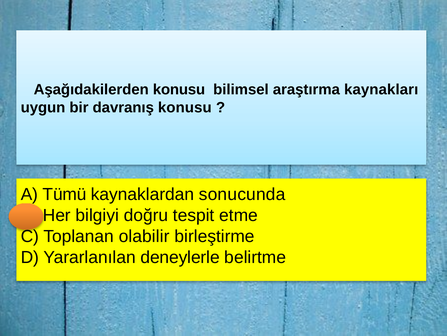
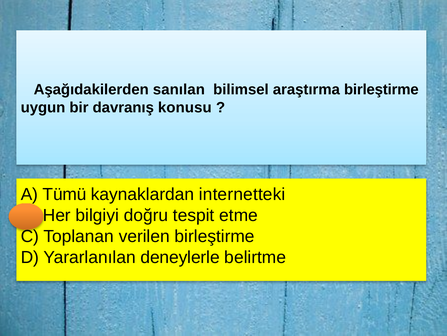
Aşağıdakilerden konusu: konusu -> sanılan (179, 89)
araştırma kaynakları: kaynakları -> birleştirme (381, 89)
sonucunda: sonucunda -> internetteki (242, 194)
olabilir: olabilir -> verilen (144, 236)
